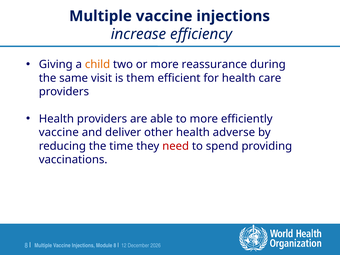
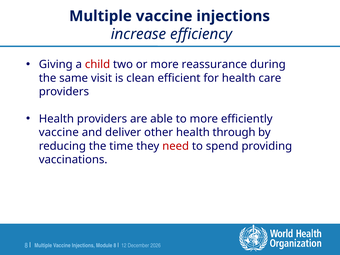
child colour: orange -> red (98, 64)
them: them -> clean (140, 78)
adverse: adverse -> through (234, 132)
